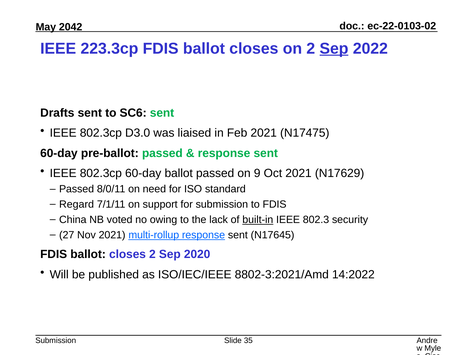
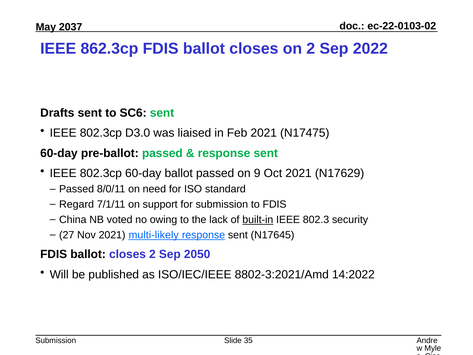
2042: 2042 -> 2037 (71, 27)
223.3cp: 223.3cp -> 862.3cp (109, 48)
Sep underline: present -> none (334, 48)
multi-rollup: multi-rollup -> multi-likely (154, 235)
2020: 2020 -> 2050 (197, 254)
